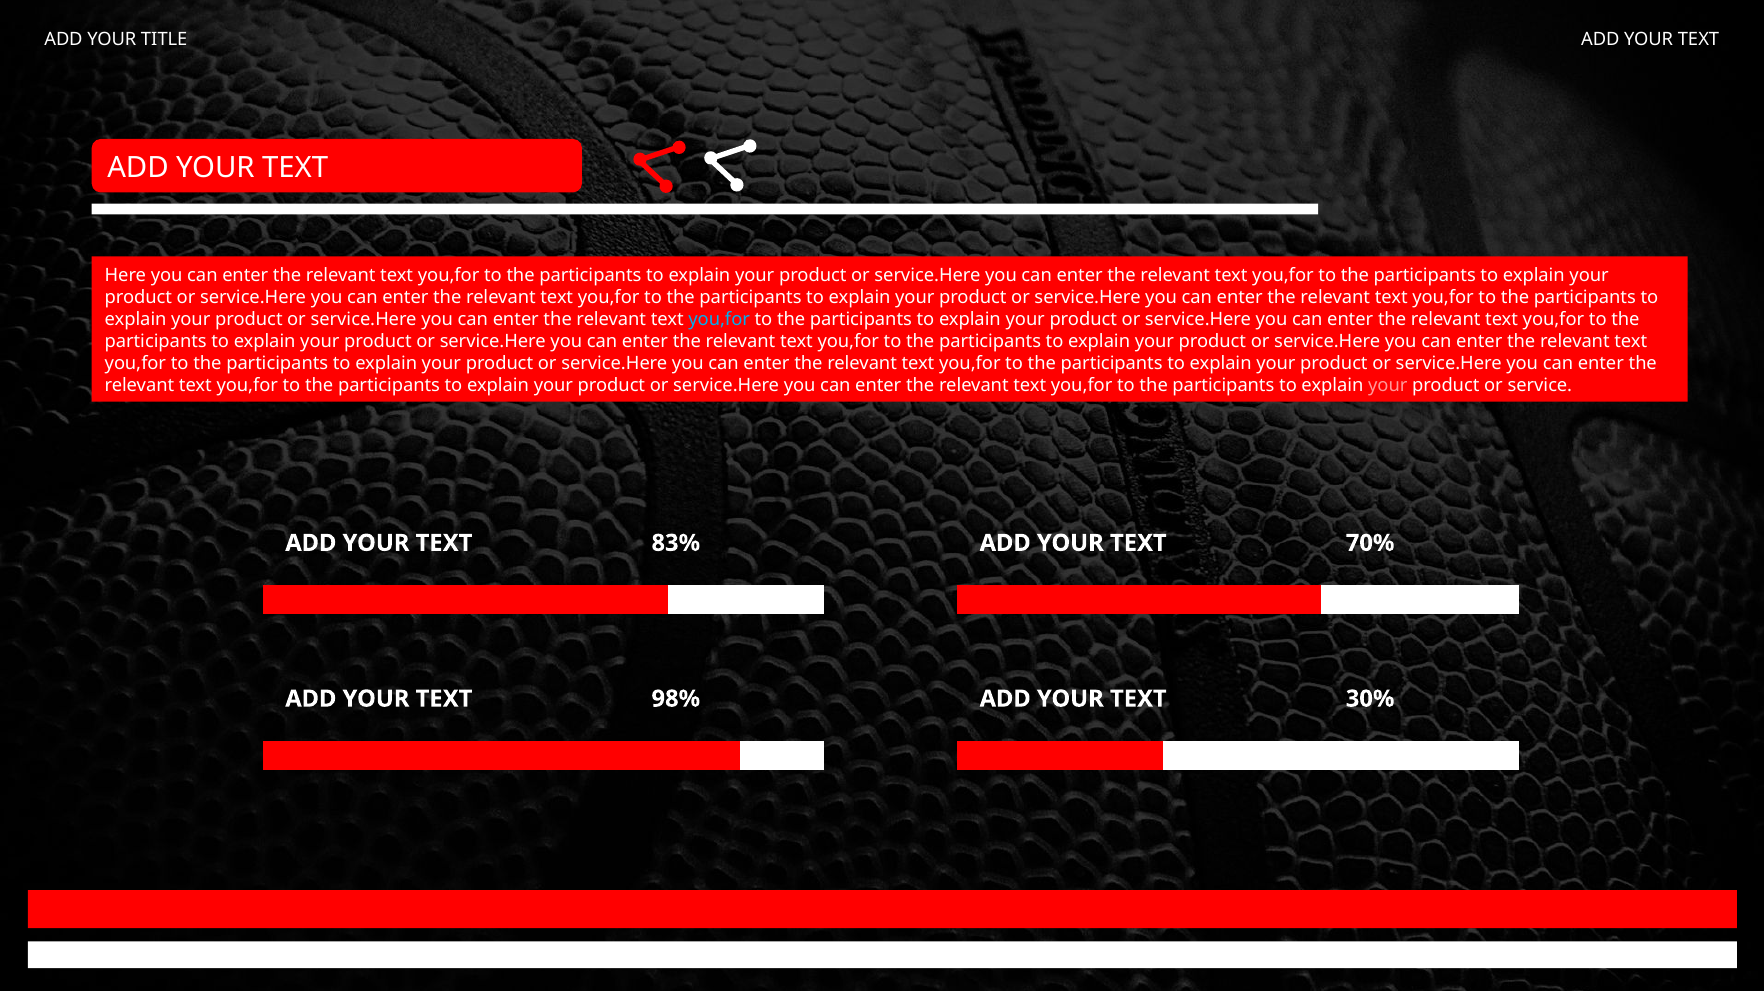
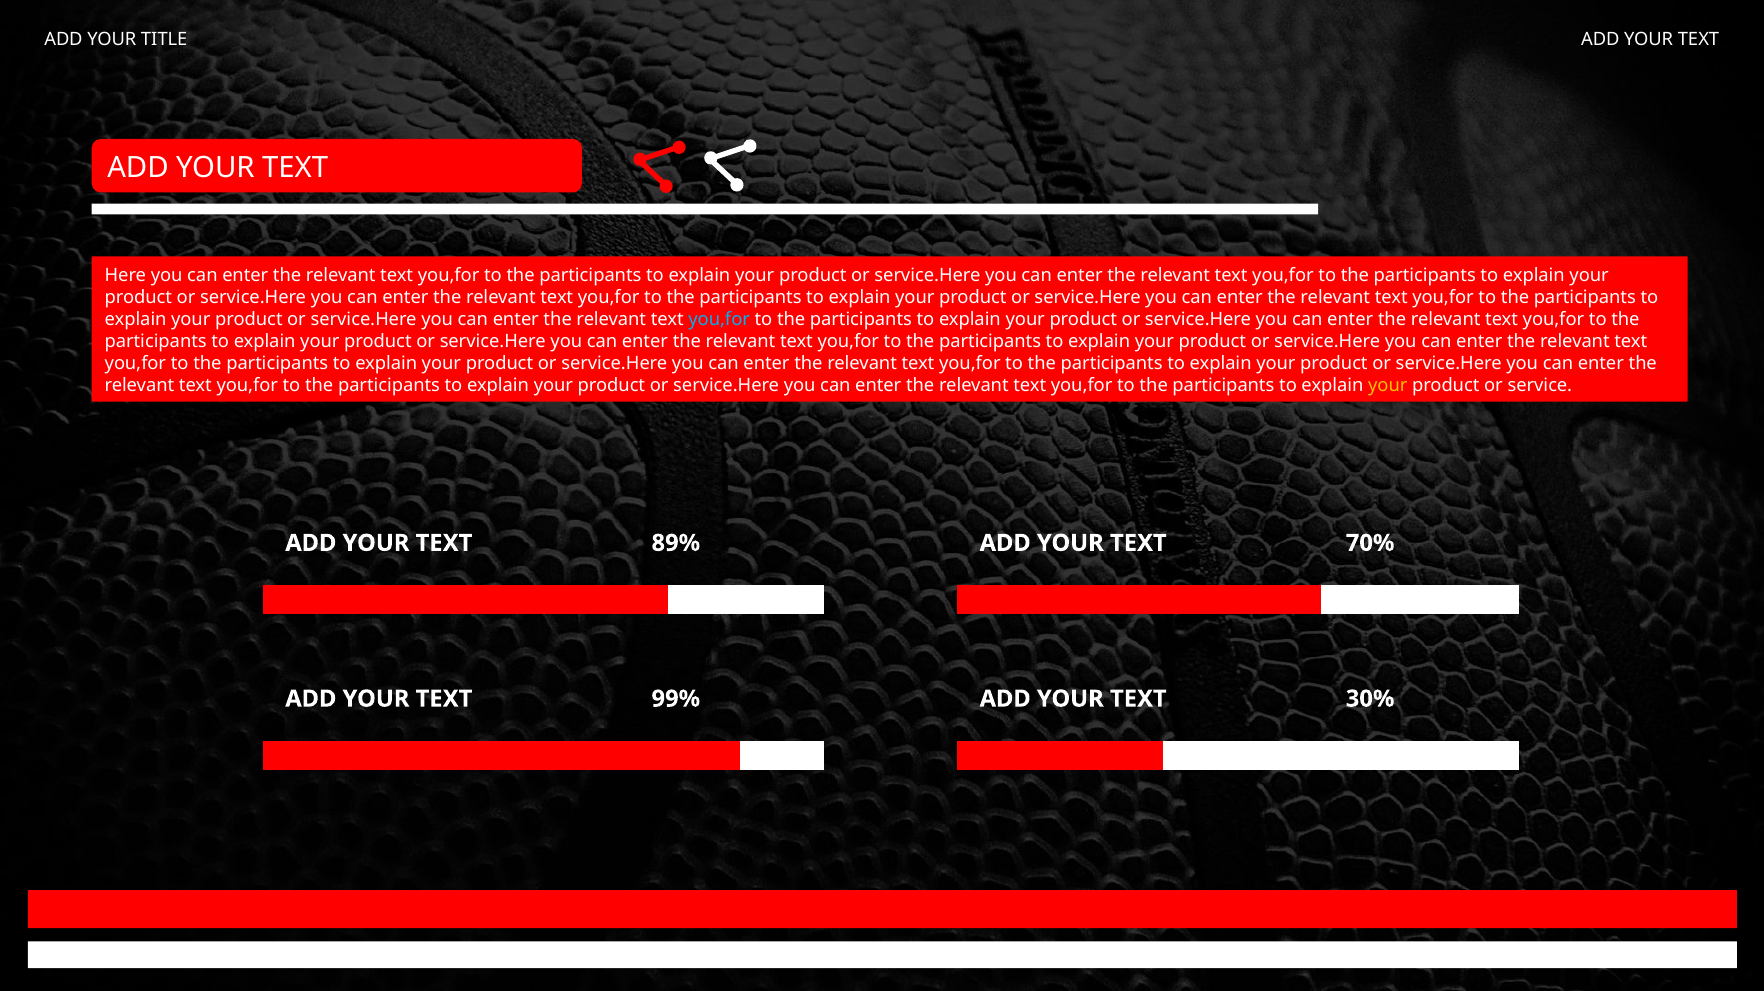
your colour: pink -> yellow (1388, 385)
83%: 83% -> 89% (676, 543)
98%: 98% -> 99% (676, 699)
